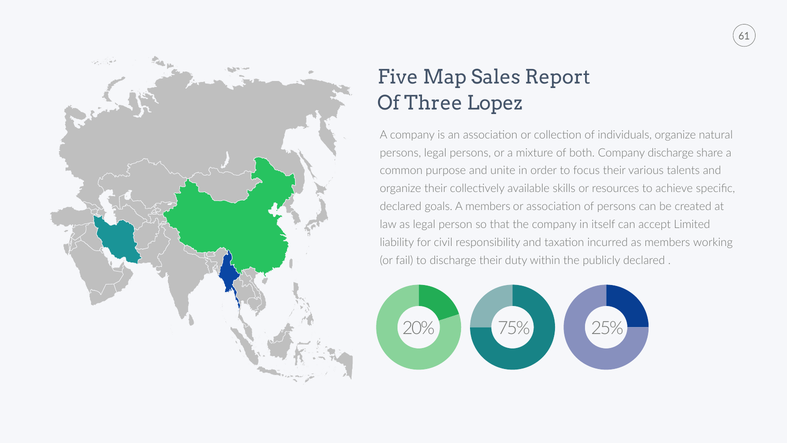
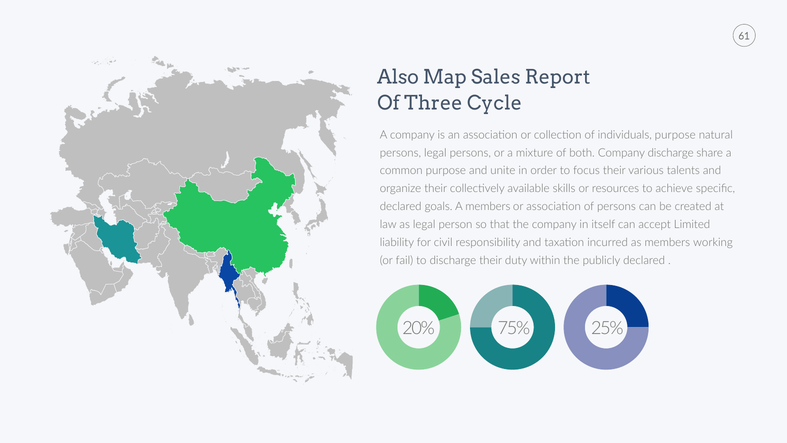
Five: Five -> Also (398, 77)
Lopez: Lopez -> Cycle (495, 103)
individuals organize: organize -> purpose (675, 135)
